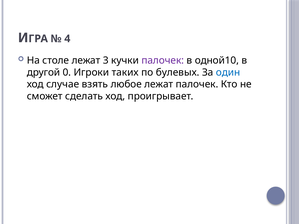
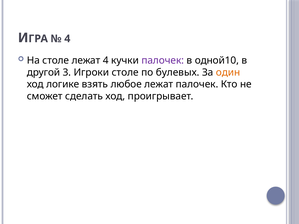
лежат 3: 3 -> 4 (106, 60)
0: 0 -> 3 (67, 72)
Игроки таких: таких -> столе (125, 72)
один colour: blue -> orange (228, 72)
случае: случае -> логике (63, 84)
